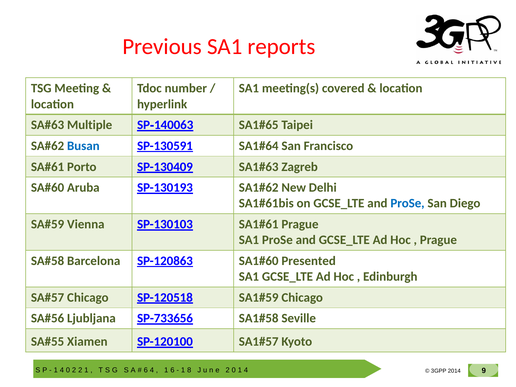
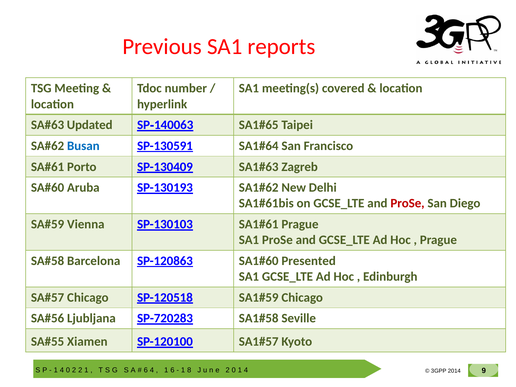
Multiple: Multiple -> Updated (90, 125)
ProSe colour: blue -> red (407, 203)
SP-733656: SP-733656 -> SP-720283 (165, 318)
